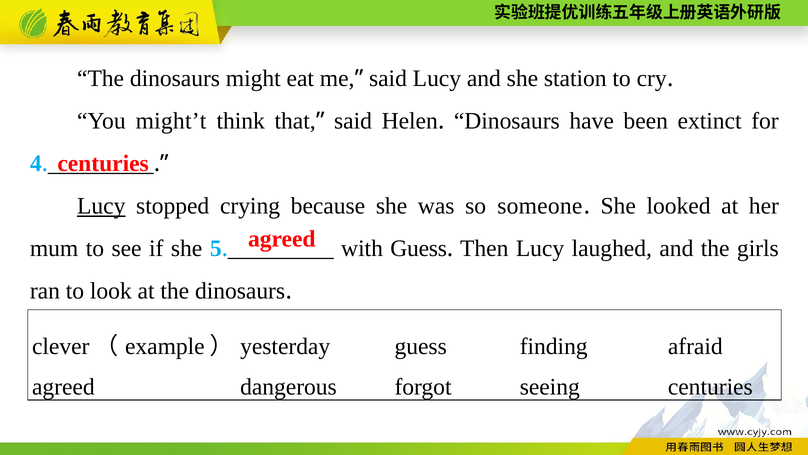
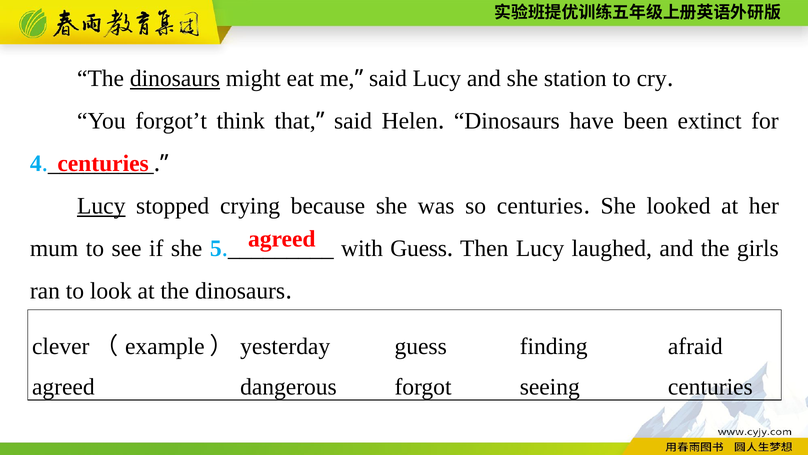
dinosaurs underline: none -> present (175, 78)
might’t: might’t -> forgot’t (171, 121)
so someone: someone -> centuries (540, 206)
